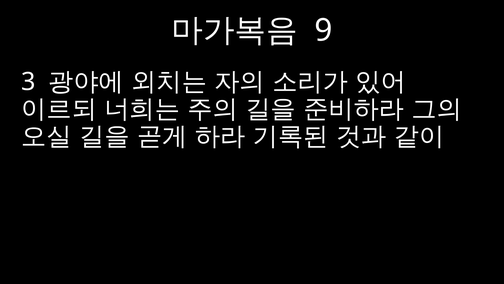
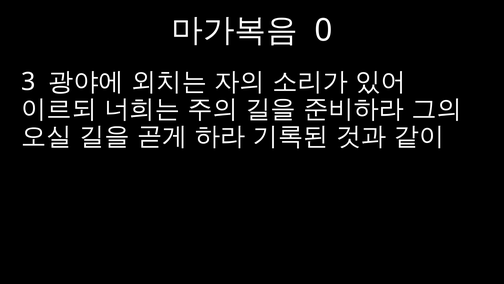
9: 9 -> 0 (323, 30)
